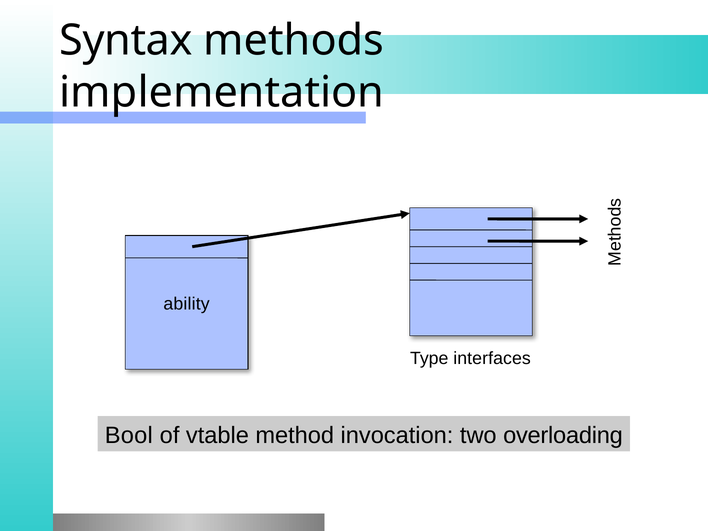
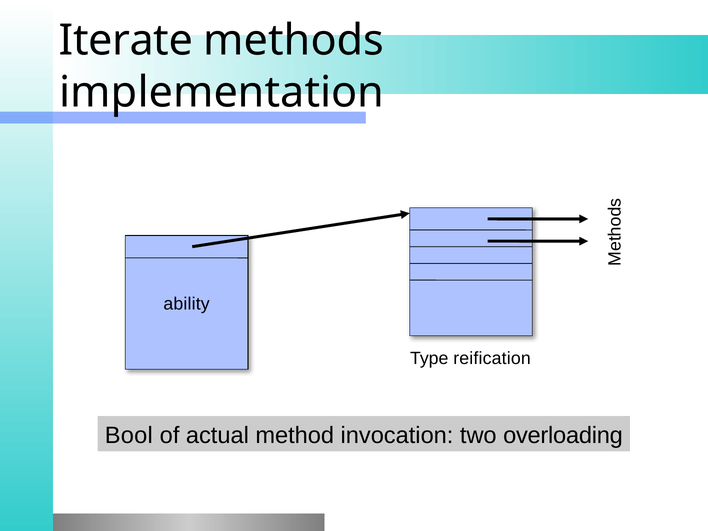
Syntax: Syntax -> Iterate (126, 41)
interfaces: interfaces -> reification (492, 358)
vtable: vtable -> actual (217, 435)
